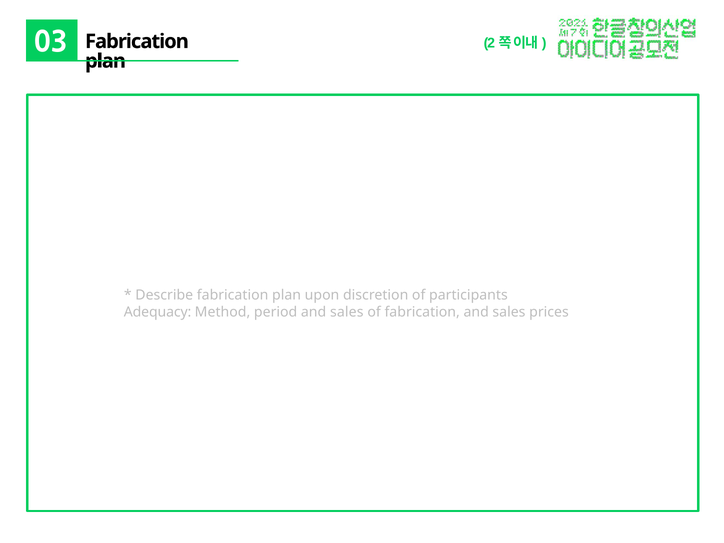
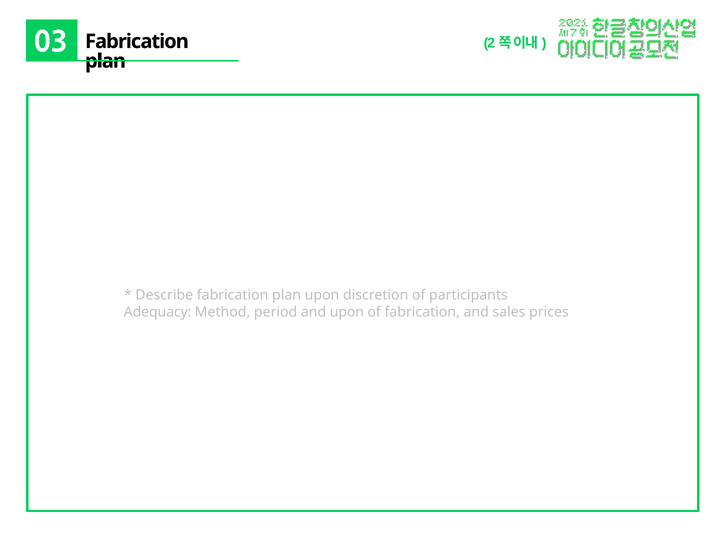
period and sales: sales -> upon (347, 312)
